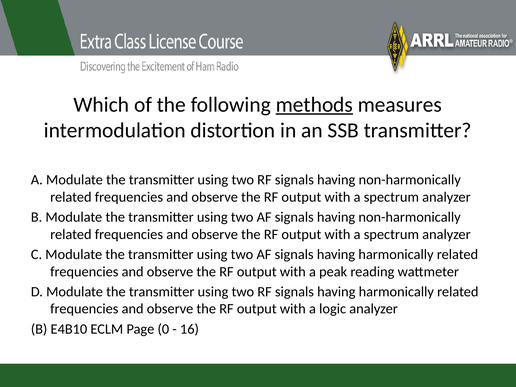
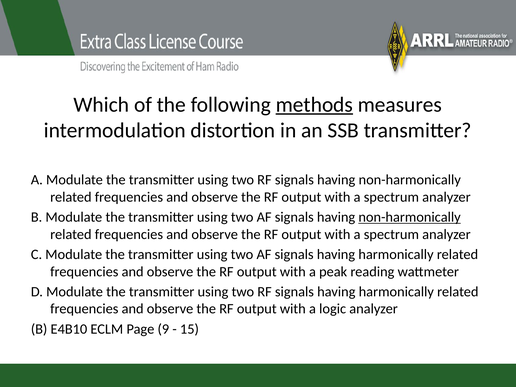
non-harmonically underline: none -> present (410, 217)
0: 0 -> 9 (163, 329)
16: 16 -> 15 (189, 329)
